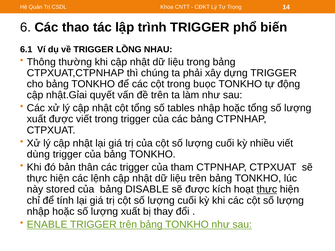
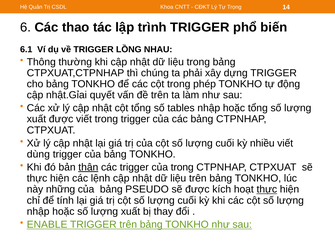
buọc: buọc -> phép (205, 84)
thân underline: none -> present (88, 167)
của tham: tham -> trong (182, 167)
stored: stored -> những (61, 190)
DISABLE: DISABLE -> PSEUDO (147, 190)
